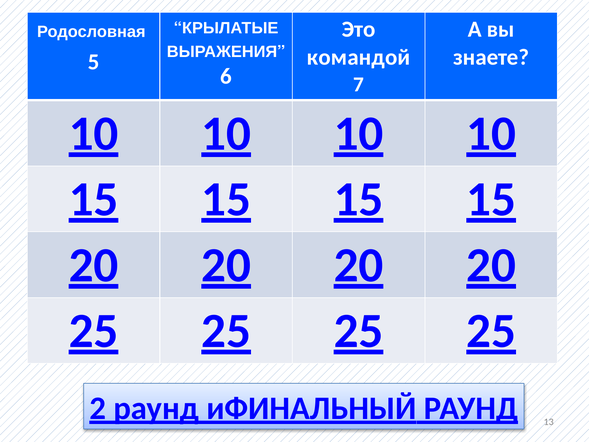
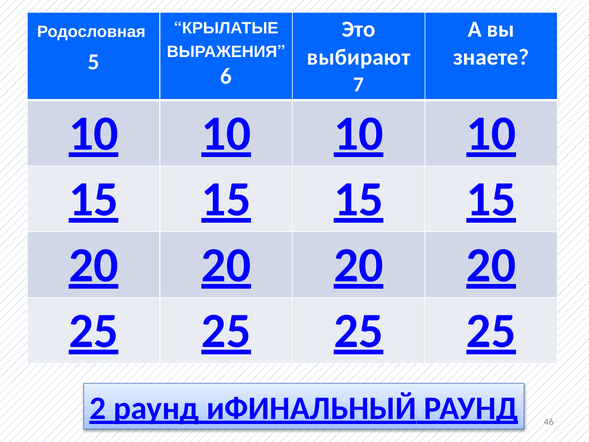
командой: командой -> выбирают (359, 57)
13: 13 -> 46 (549, 422)
